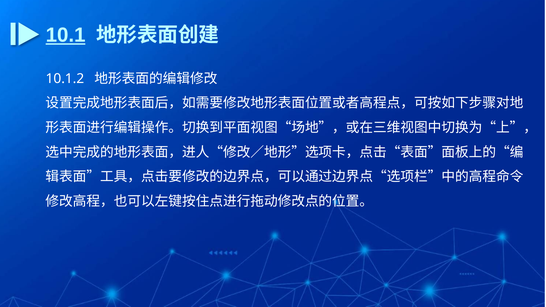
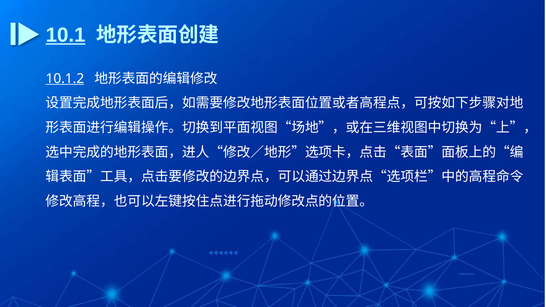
10.1.2 underline: none -> present (65, 79)
